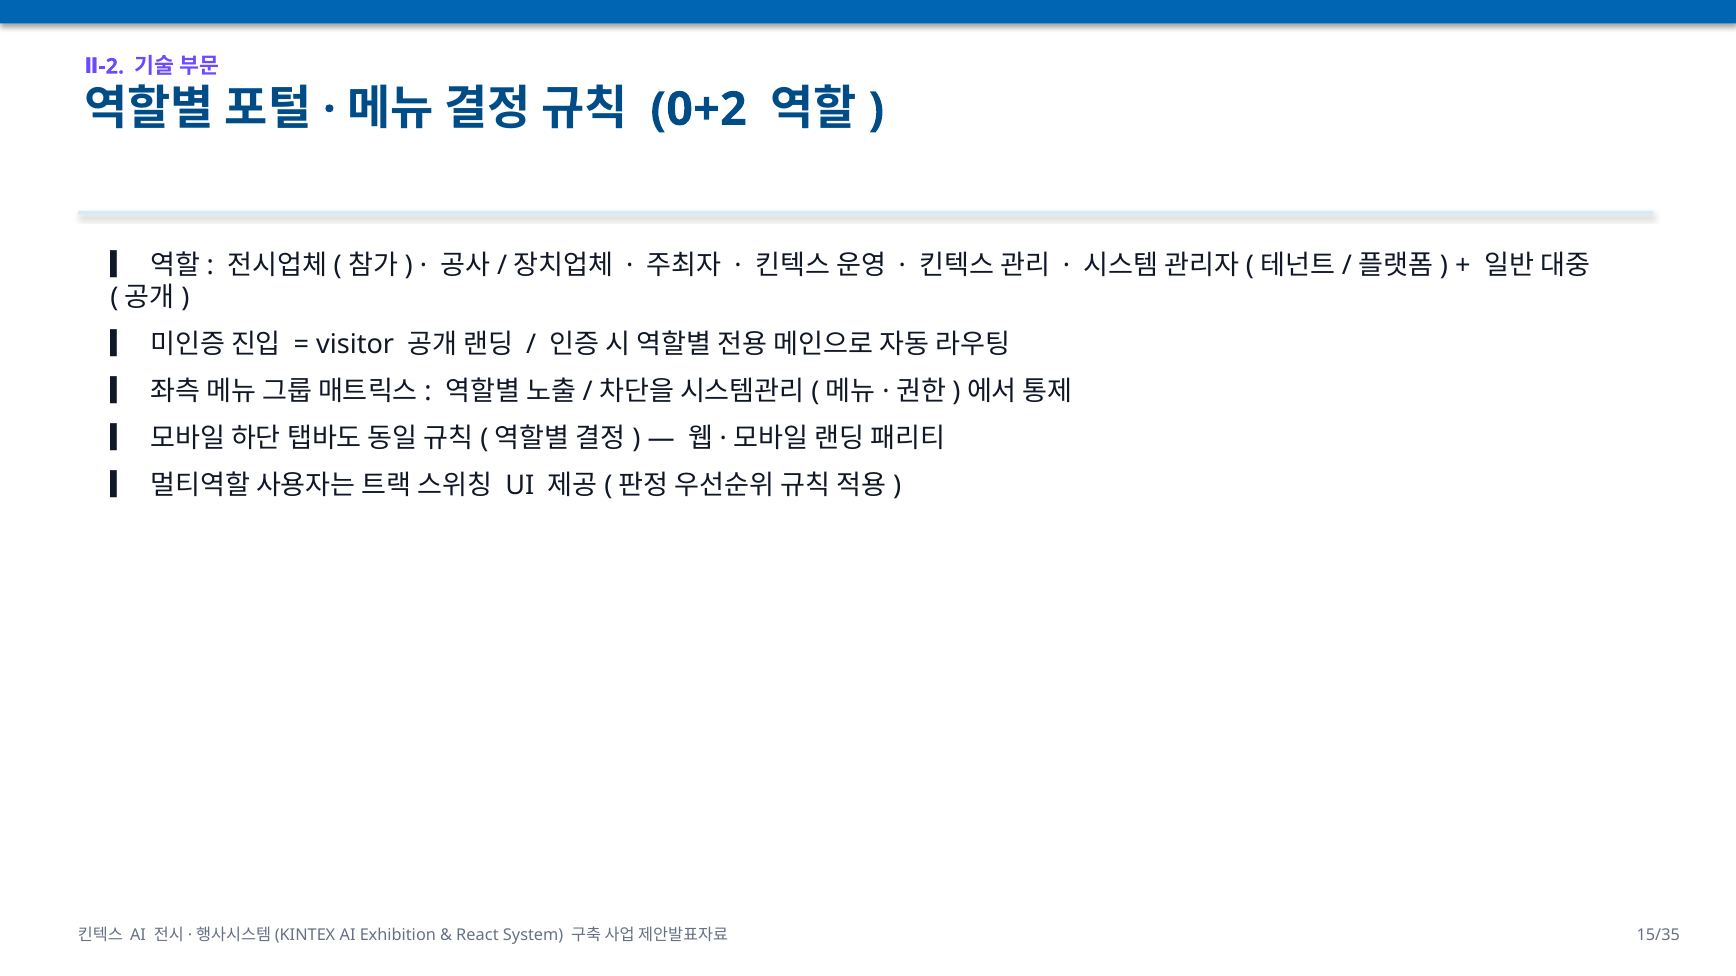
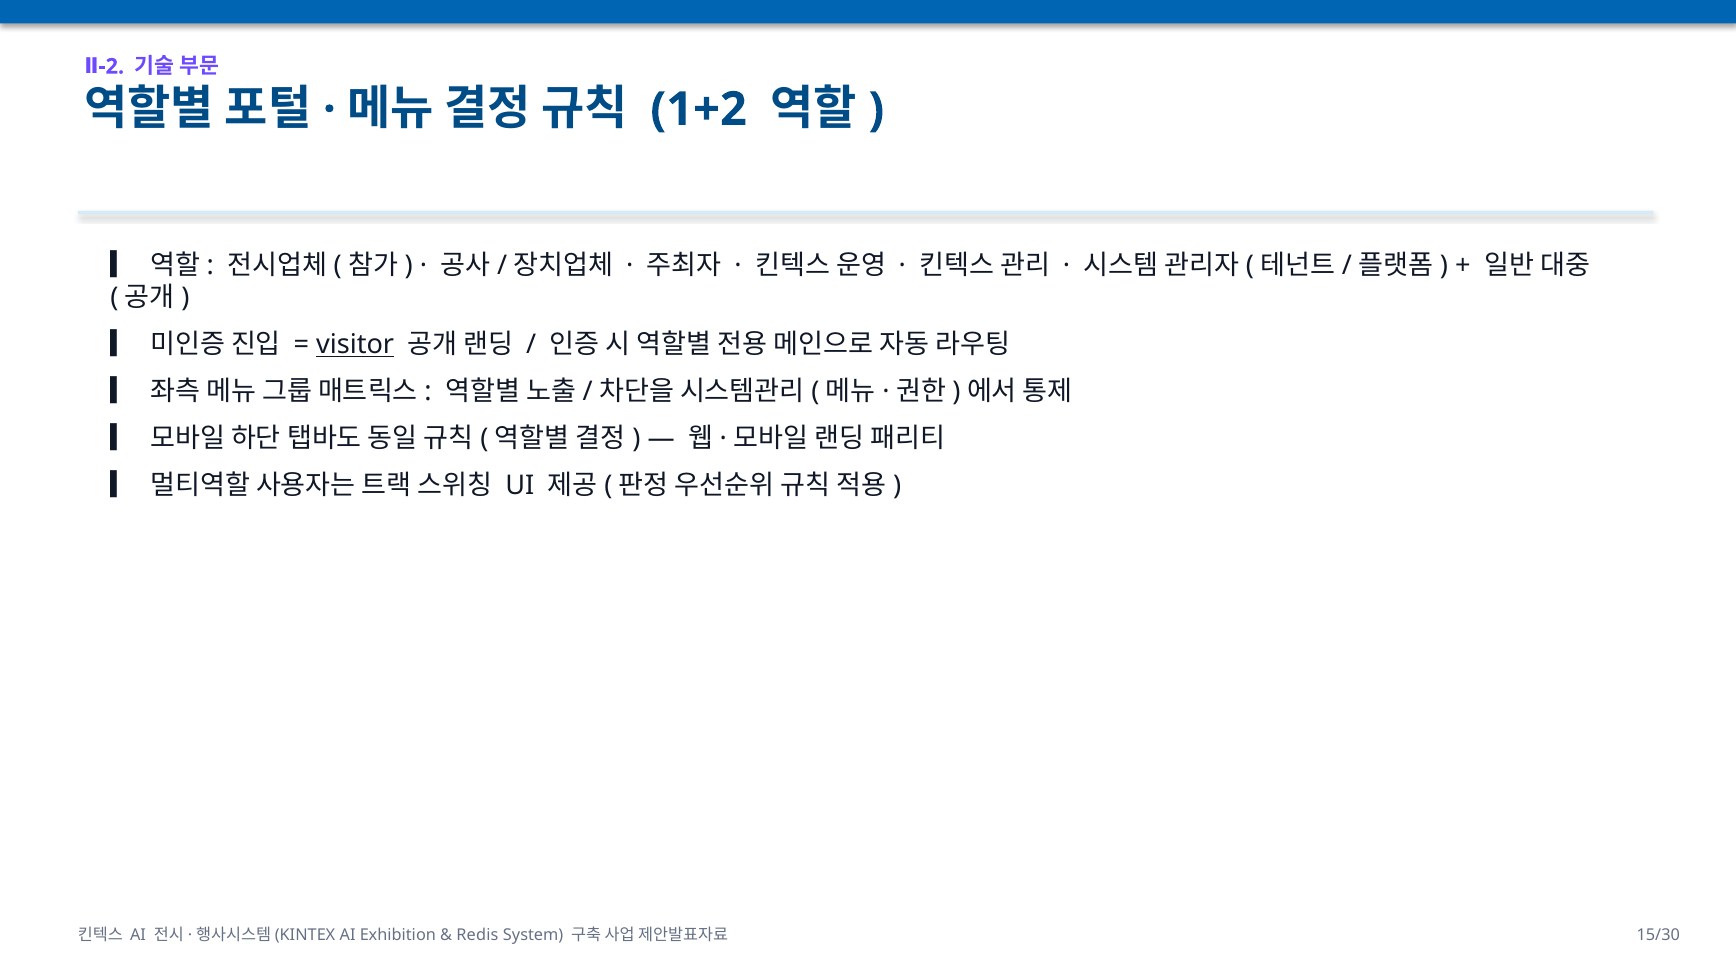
0+2: 0+2 -> 1+2 (699, 109)
visitor underline: none -> present (355, 345)
React: React -> Redis (477, 935)
15/35: 15/35 -> 15/30 (1658, 935)
